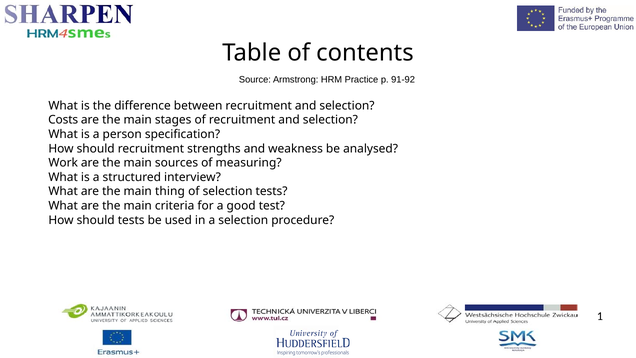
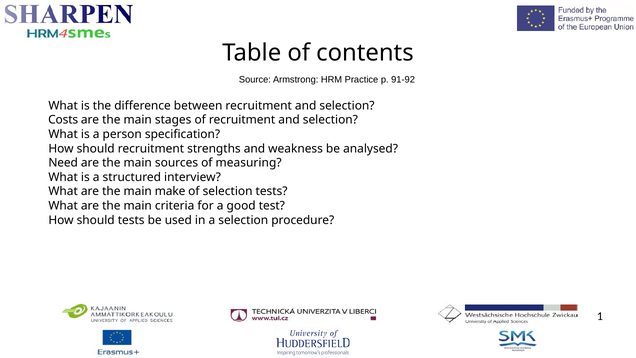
Work: Work -> Need (63, 163)
thing: thing -> make (170, 191)
